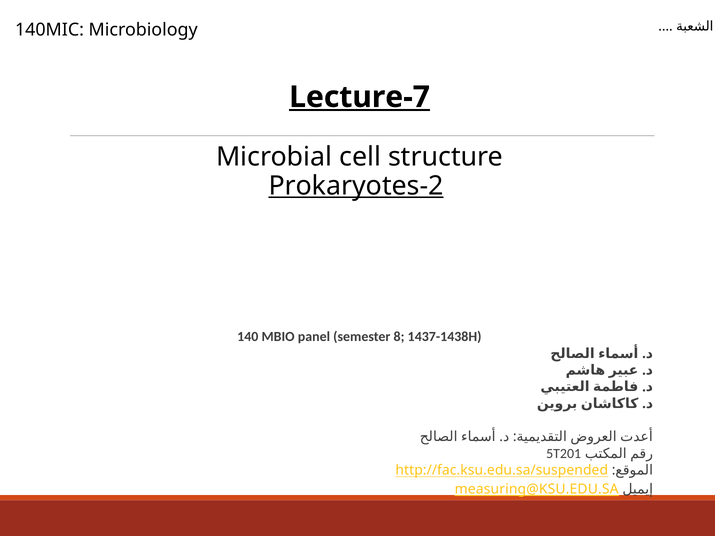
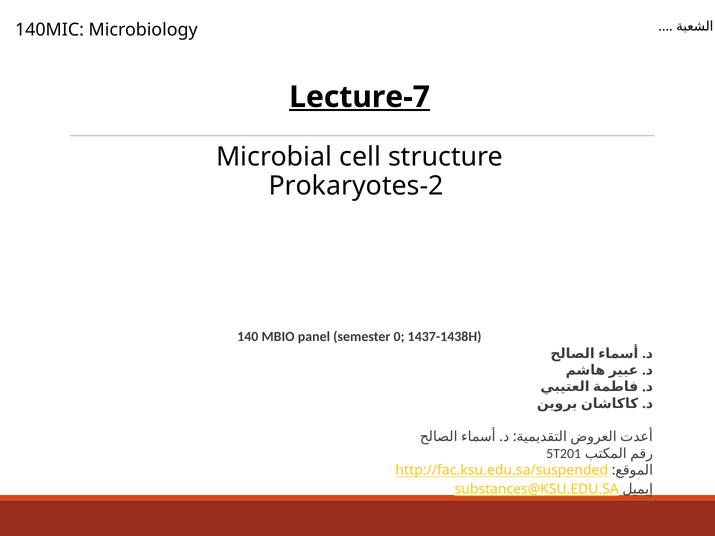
Prokaryotes-2 underline: present -> none (356, 186)
8: 8 -> 0 (399, 337)
measuring@KSU.EDU.SA: measuring@KSU.EDU.SA -> substances@KSU.EDU.SA (537, 489)
